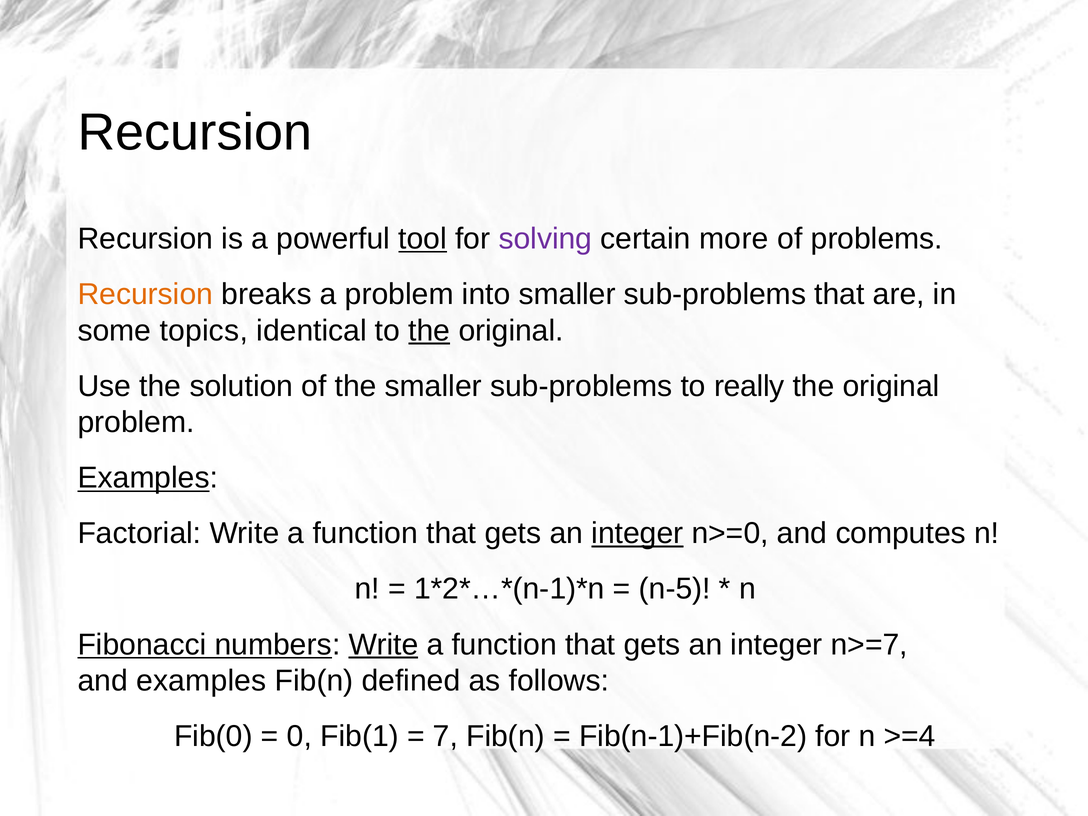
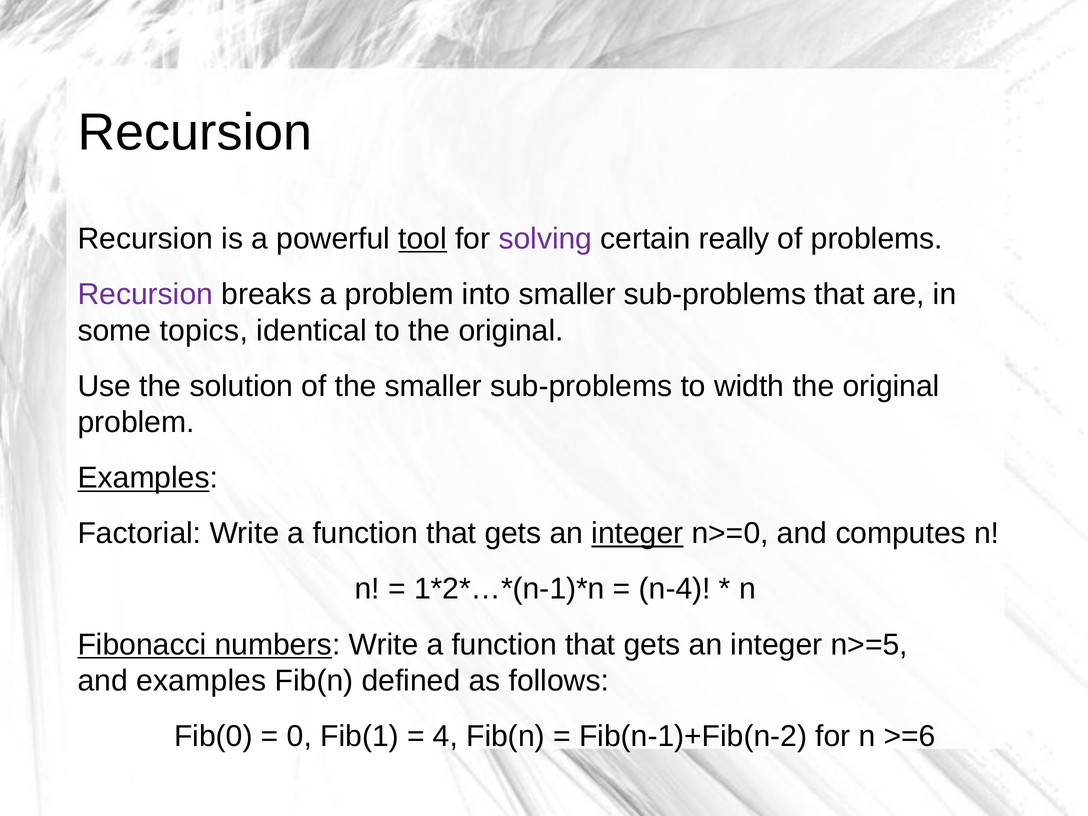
more: more -> really (734, 239)
Recursion colour: orange -> purple (145, 294)
the underline: present -> none (429, 331)
really: really -> width (749, 386)
n-5: n-5 -> n-4 (675, 589)
Write underline: present -> none (383, 645)
n>=7: n>=7 -> n>=5 (869, 645)
7: 7 -> 4 (446, 736)
>=4: >=4 -> >=6 (910, 736)
